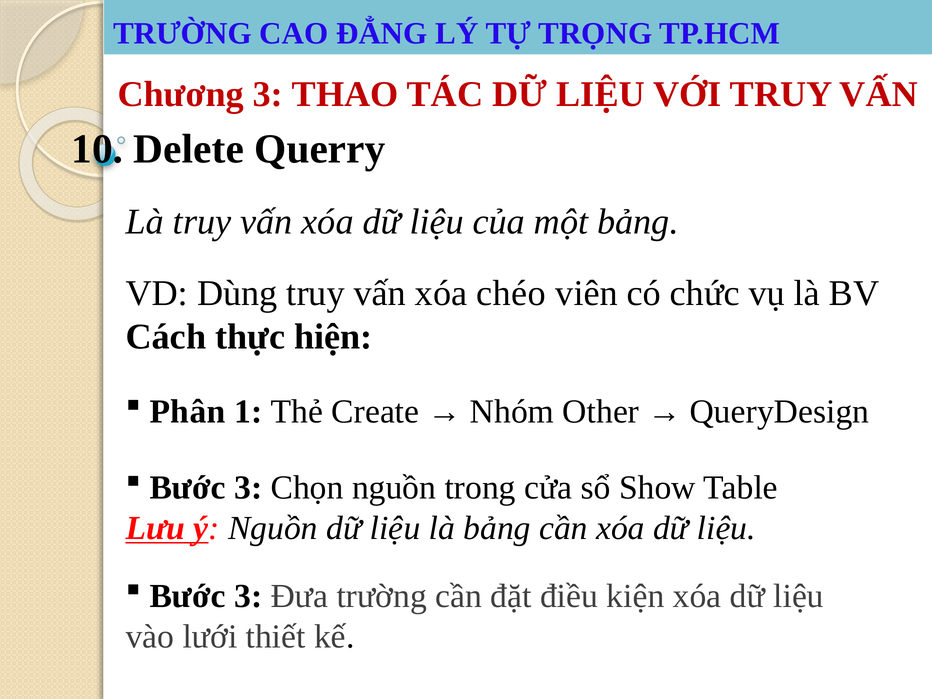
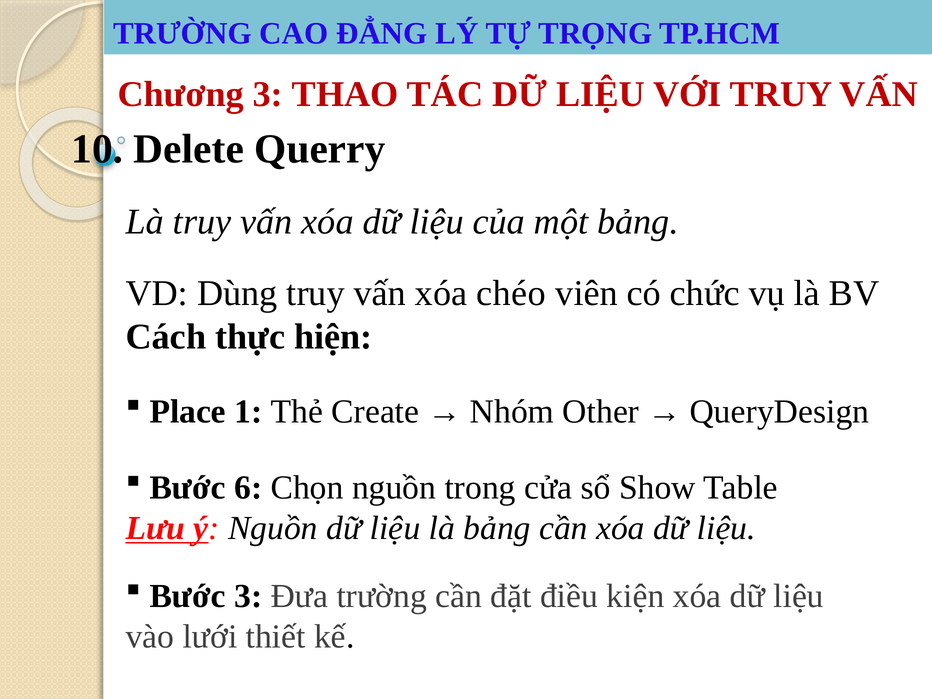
Phân: Phân -> Place (188, 412)
3: 3 -> 6 (248, 488)
